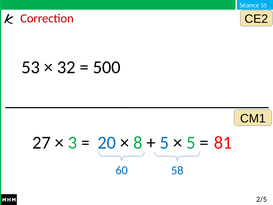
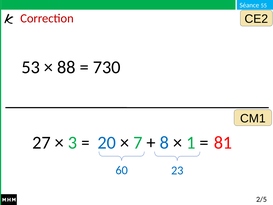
32: 32 -> 88 (66, 67)
500: 500 -> 730 (107, 67)
8: 8 -> 7 (138, 143)
5: 5 -> 8 (164, 143)
5: 5 -> 1 (191, 143)
58: 58 -> 23 (177, 170)
